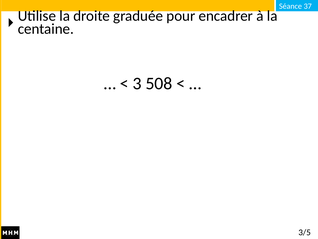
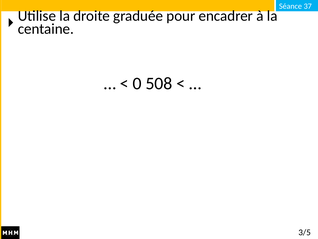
3: 3 -> 0 (137, 83)
